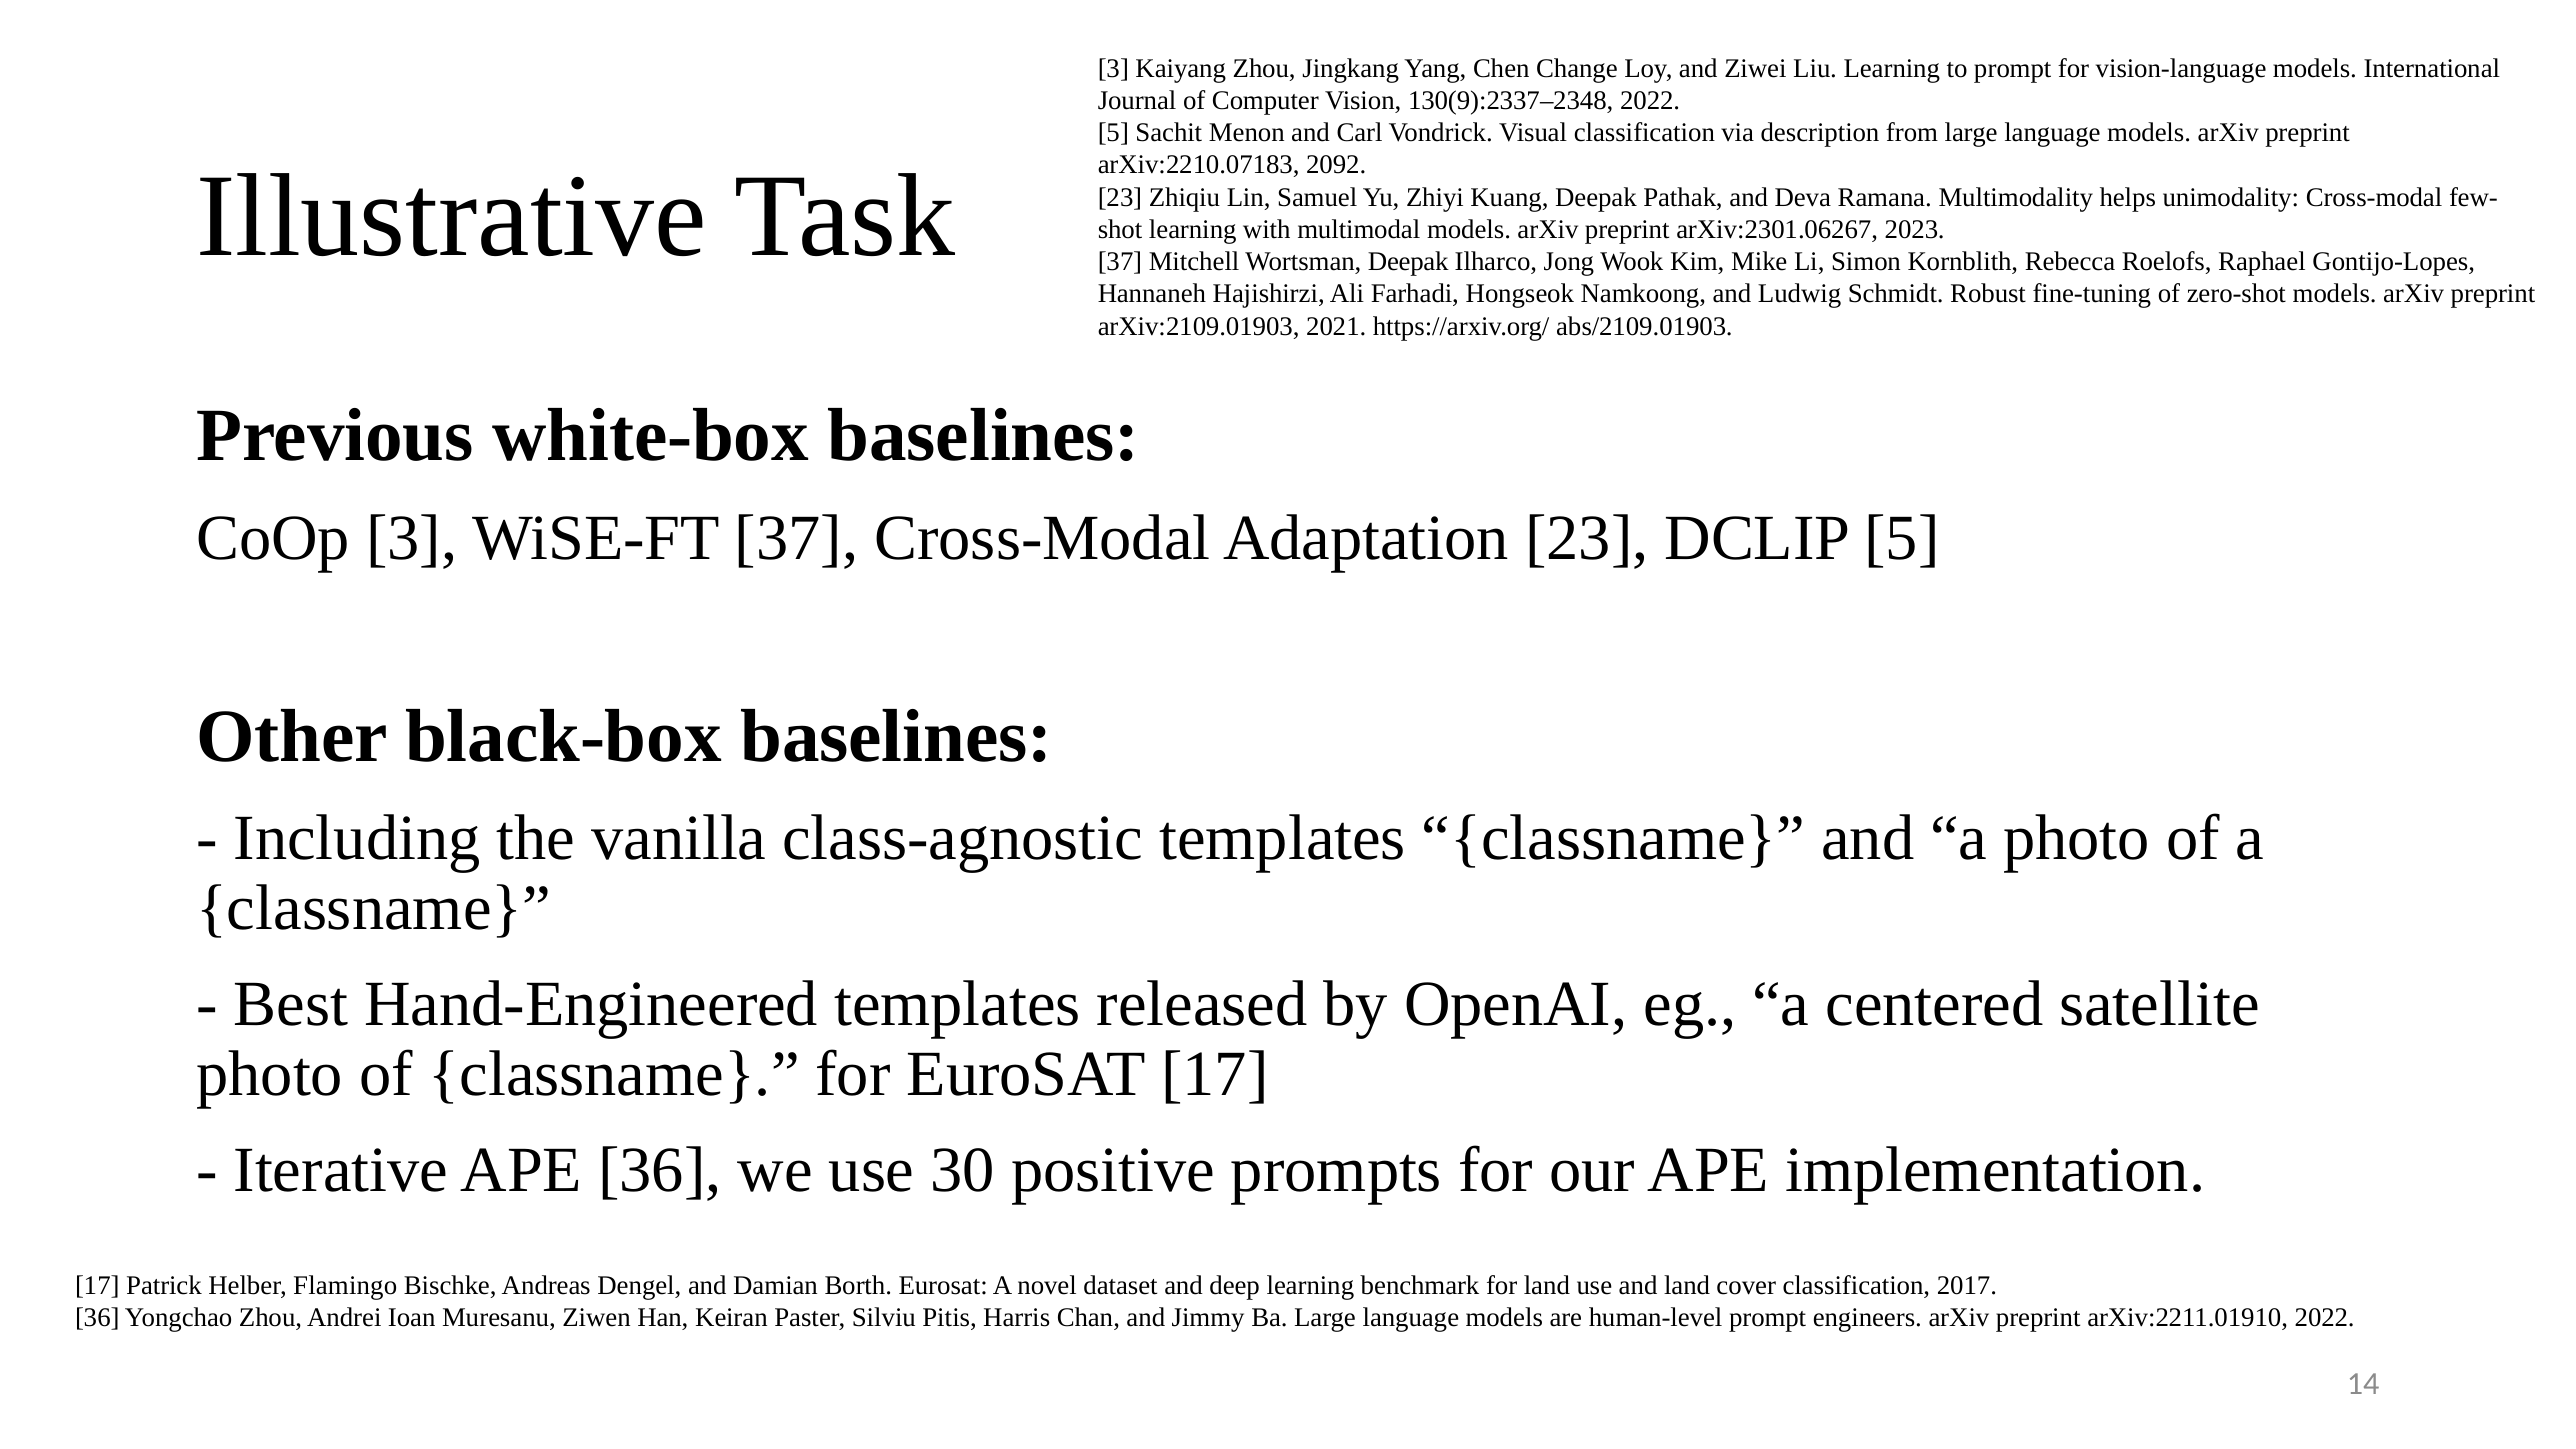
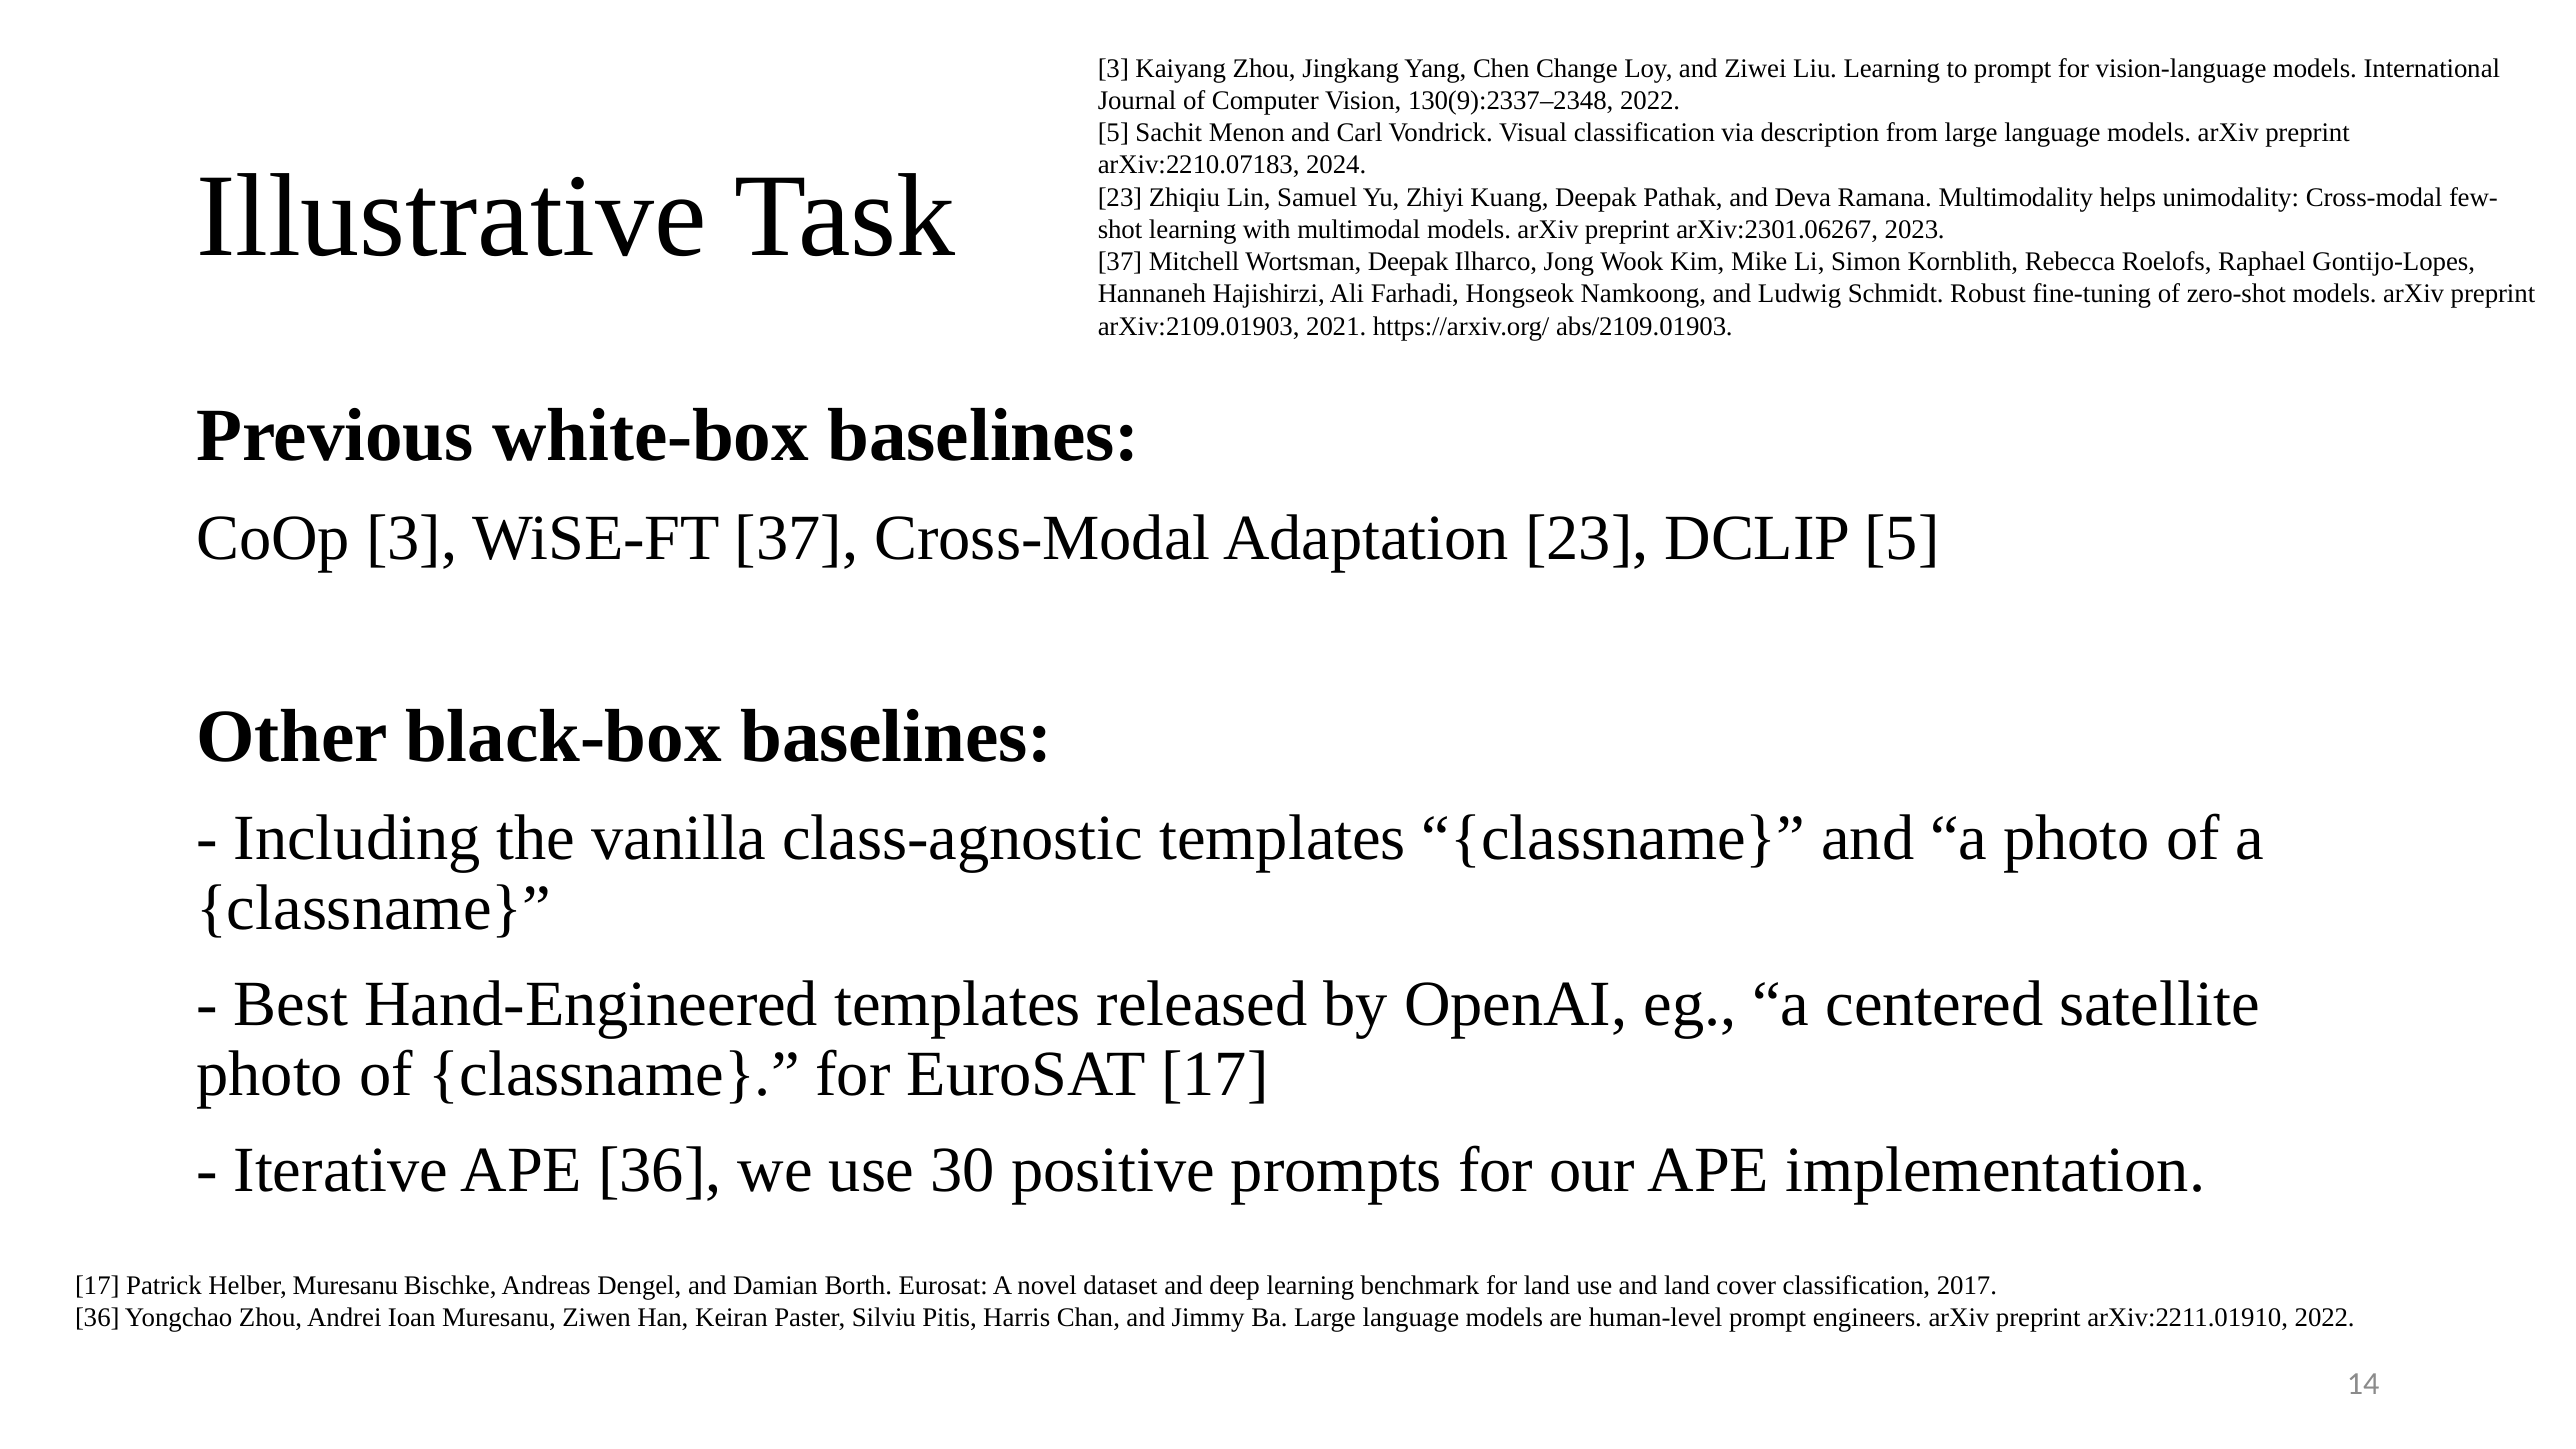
2092: 2092 -> 2024 (1336, 165)
Helber Flamingo: Flamingo -> Muresanu (345, 1286)
